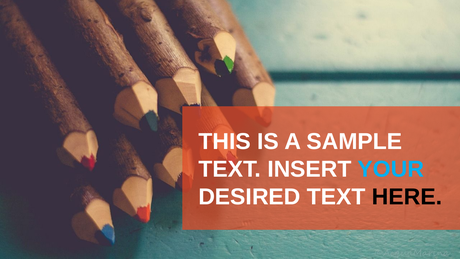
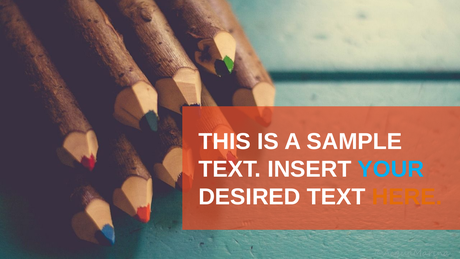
HERE colour: black -> orange (407, 197)
